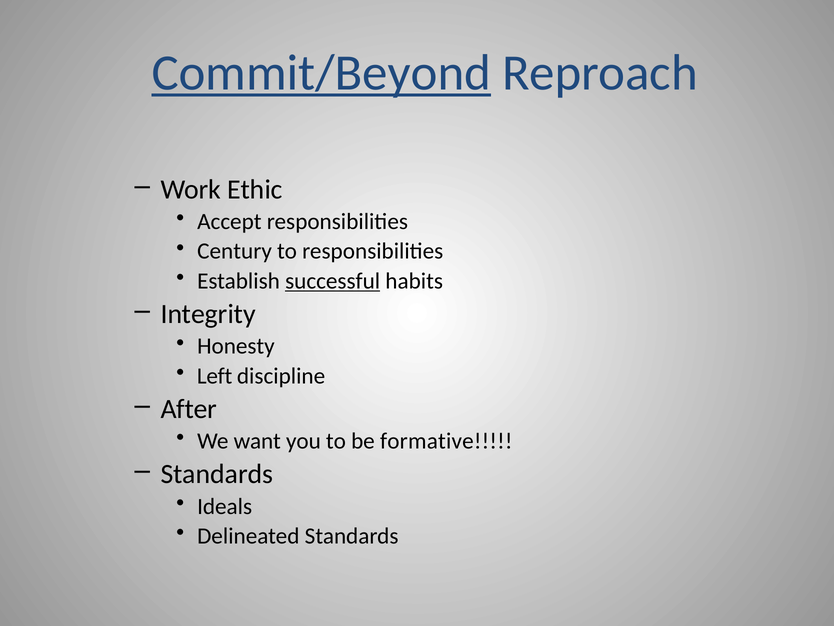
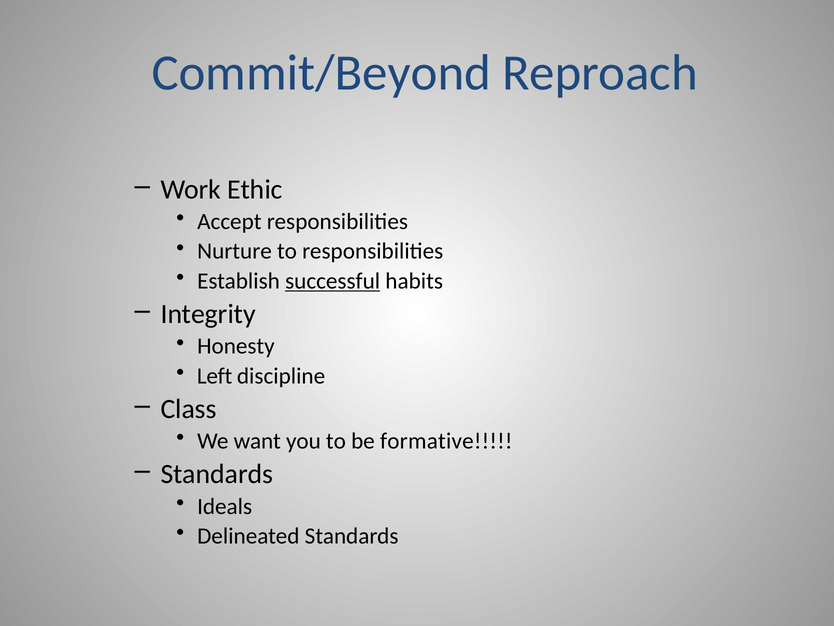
Commit/Beyond underline: present -> none (321, 73)
Century: Century -> Nurture (235, 251)
After: After -> Class (189, 409)
